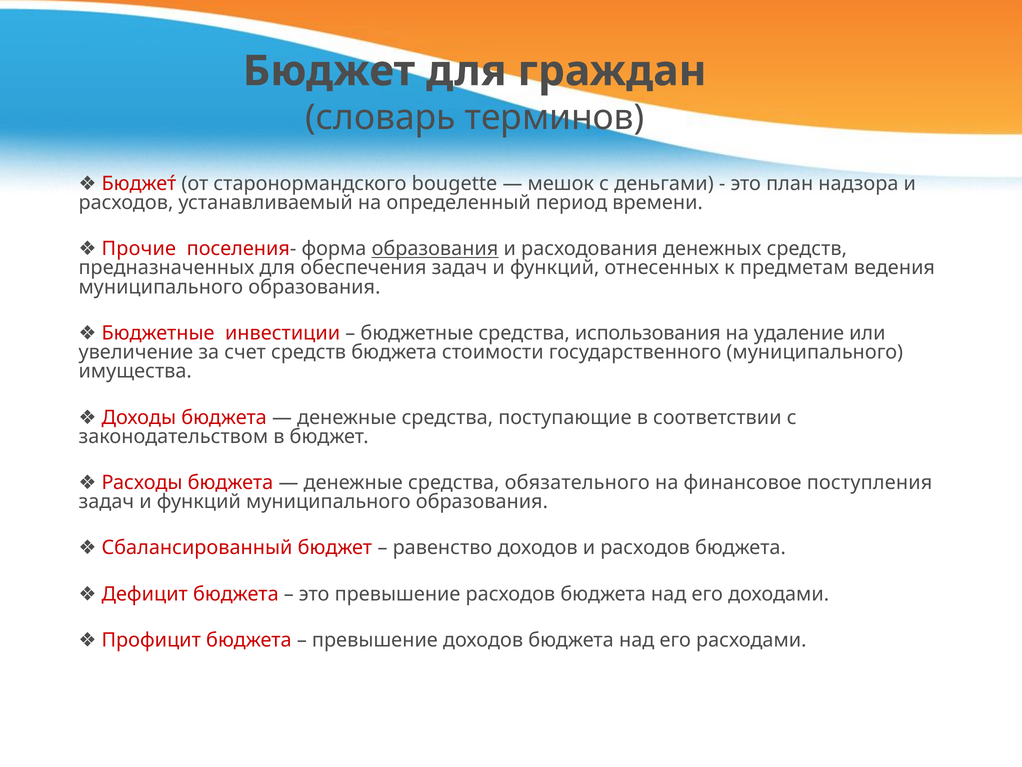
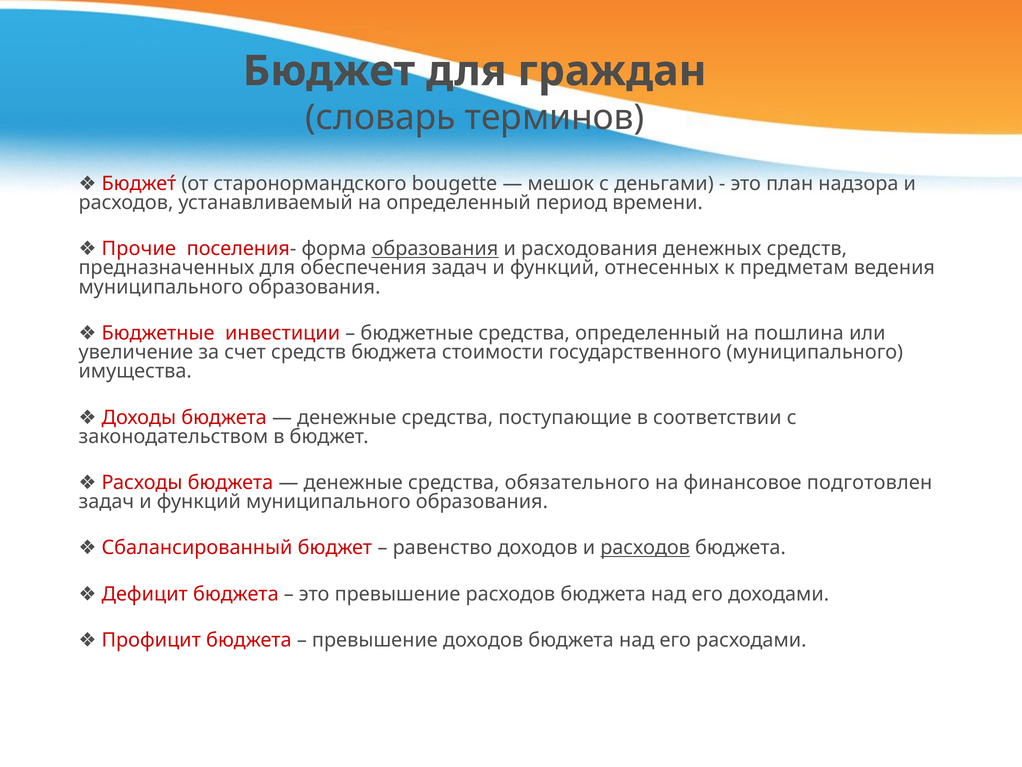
средства использования: использования -> определенный (648, 333)
удаление: удаление -> пошлина (799, 333)
поступления: поступления -> подготовлен (870, 482)
расходов underline: none -> present (645, 548)
